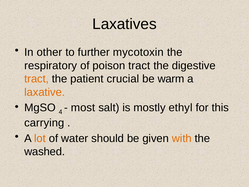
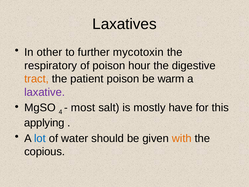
poison tract: tract -> hour (139, 66)
patient crucial: crucial -> poison (123, 79)
laxative colour: orange -> purple (45, 92)
ethyl: ethyl -> have (181, 108)
carrying: carrying -> applying (44, 123)
lot colour: orange -> blue (40, 138)
washed: washed -> copious (45, 151)
